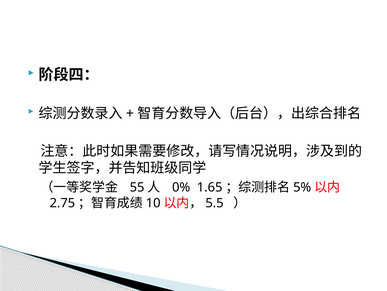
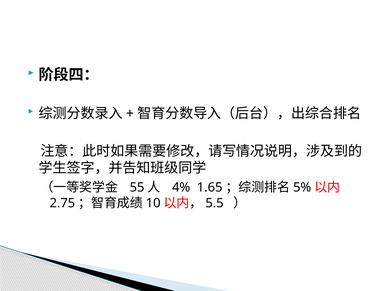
0%: 0% -> 4% (181, 187)
